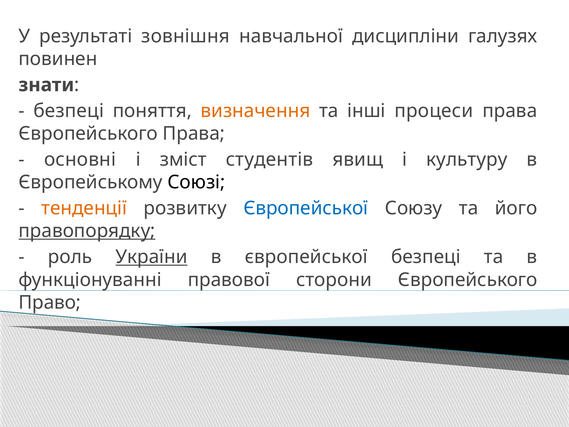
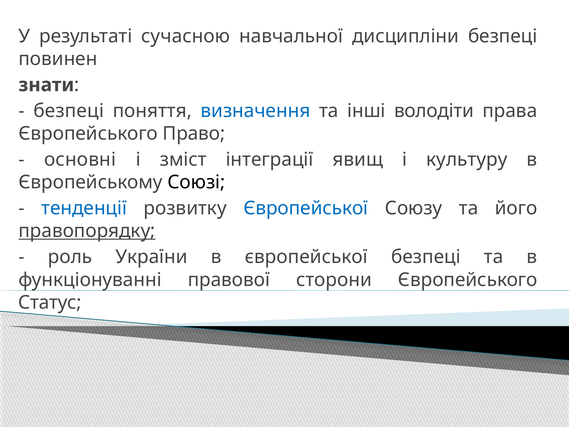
зовнішня: зовнішня -> сучасною (186, 36)
дисципліни галузях: галузях -> безпеці (503, 36)
визначення colour: orange -> blue (255, 111)
процеси: процеси -> володіти (434, 111)
Європейського Права: Права -> Право (194, 134)
студентів: студентів -> інтеграції (270, 159)
тенденції colour: orange -> blue (84, 208)
України underline: present -> none (152, 257)
Право: Право -> Статус (50, 302)
